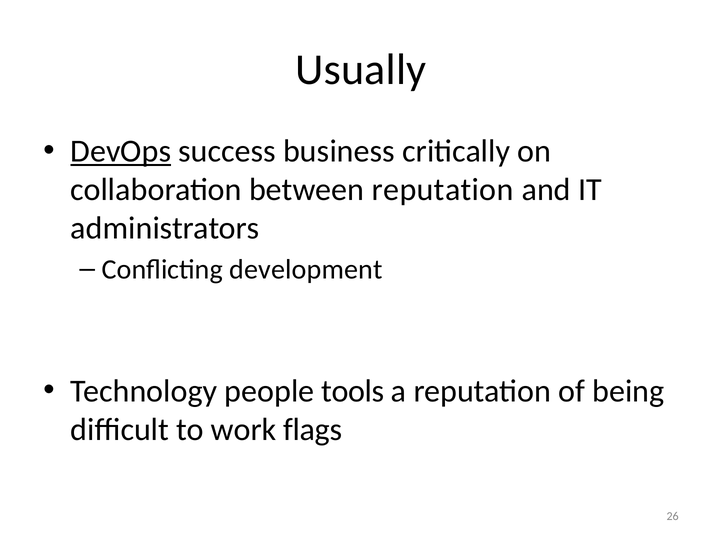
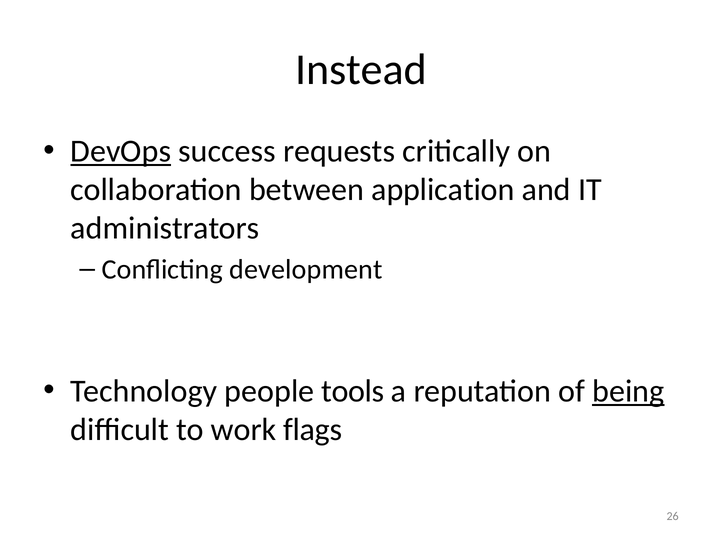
Usually: Usually -> Instead (361, 70)
business: business -> requests (339, 151)
between reputation: reputation -> application (443, 190)
being underline: none -> present (628, 391)
